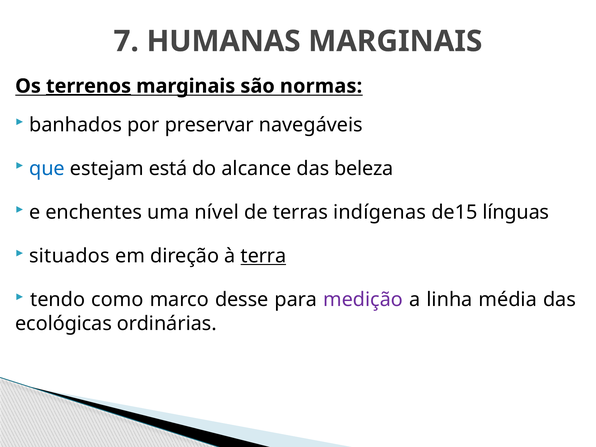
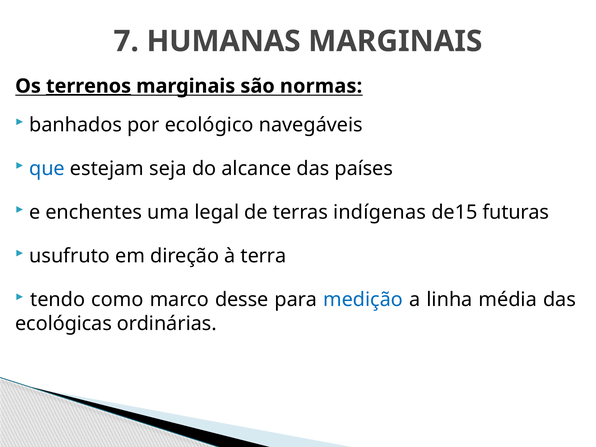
preservar: preservar -> ecológico (209, 125)
está: está -> seja (168, 169)
beleza: beleza -> países (364, 169)
nível: nível -> legal (217, 212)
línguas: línguas -> futuras (516, 212)
situados: situados -> usufruto (70, 256)
terra underline: present -> none (263, 256)
medição colour: purple -> blue (363, 300)
